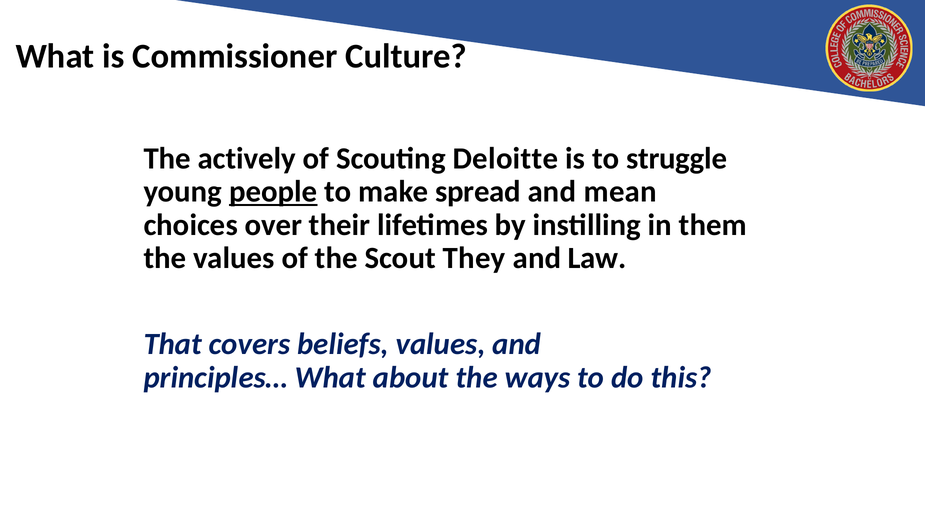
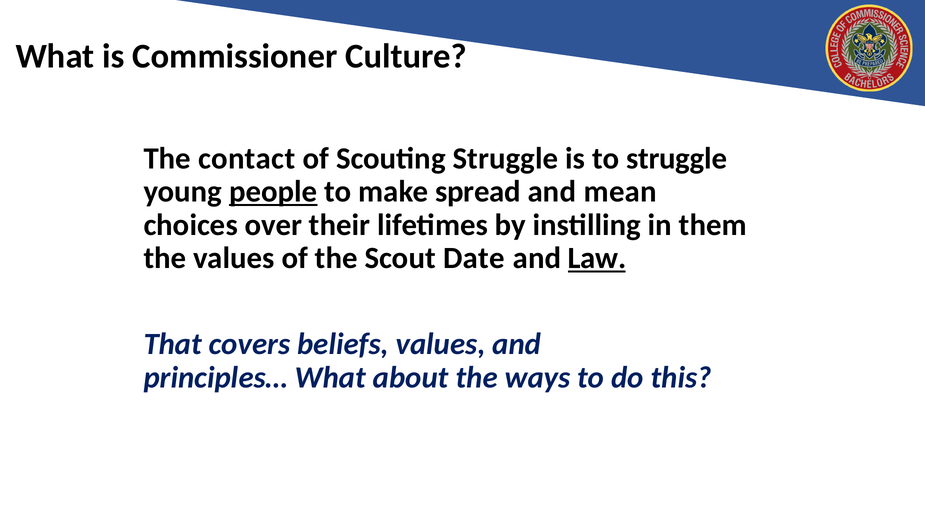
actively: actively -> contact (247, 158)
Scouting Deloitte: Deloitte -> Struggle (506, 158)
They: They -> Date (474, 258)
Law underline: none -> present (597, 258)
